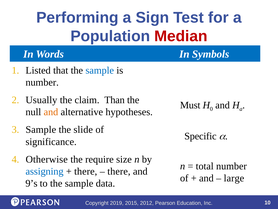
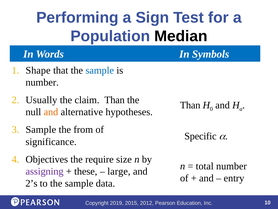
Median colour: red -> black (181, 36)
Listed: Listed -> Shape (38, 70)
Must: Must -> Than (190, 105)
slide: slide -> from (83, 129)
Otherwise: Otherwise -> Objectives (47, 159)
assigning colour: blue -> purple (45, 171)
there: there -> these (86, 171)
there: there -> large (119, 171)
large: large -> entry (234, 178)
9’s: 9’s -> 2’s (31, 183)
